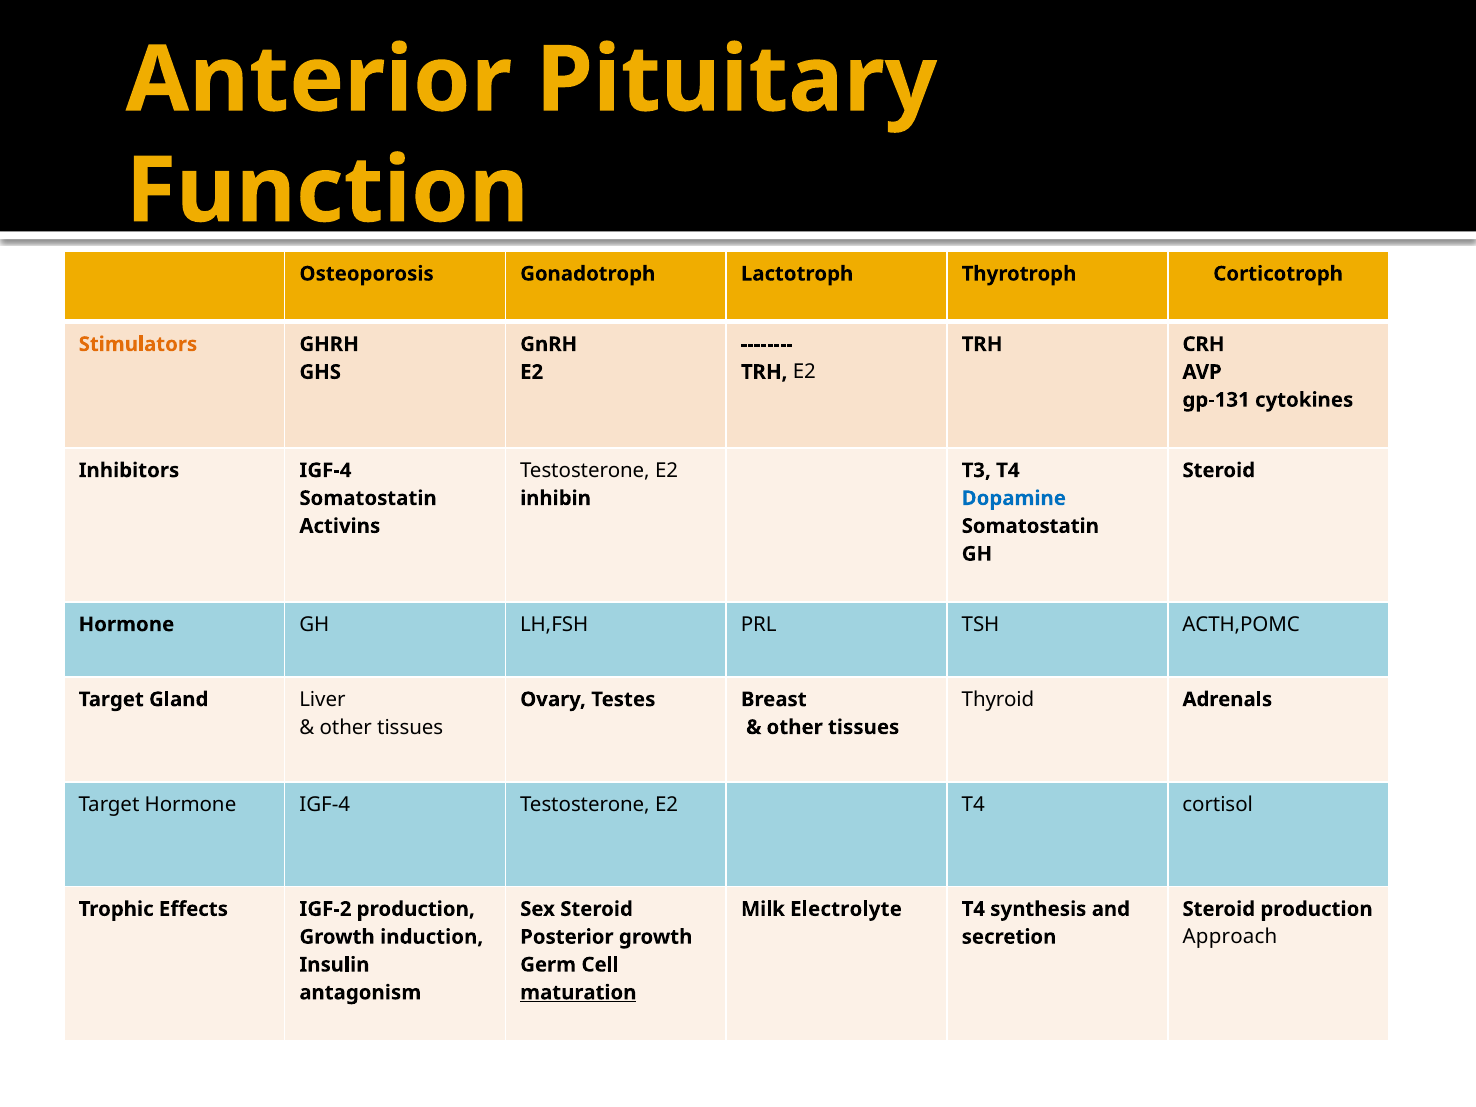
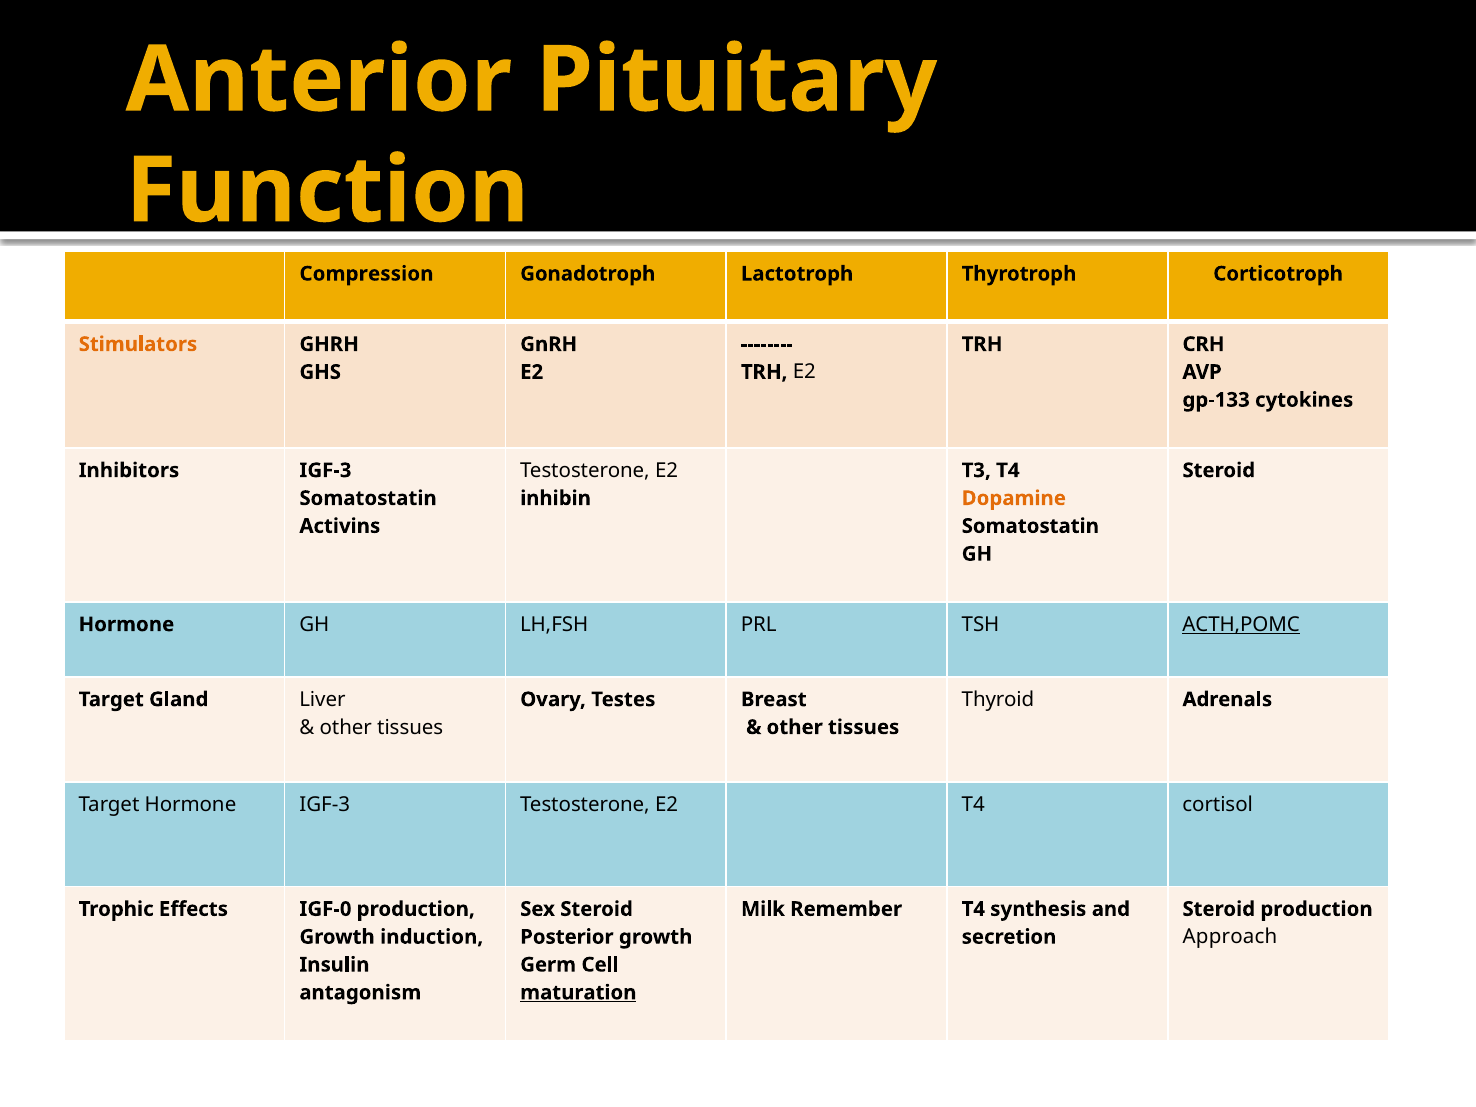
Osteoporosis: Osteoporosis -> Compression (366, 274)
gp-131: gp-131 -> gp-133 (1216, 400)
Inhibitors IGF-4: IGF-4 -> IGF-3 (325, 470)
Dopamine colour: blue -> orange (1014, 498)
ACTH,POMC underline: none -> present (1241, 624)
Hormone IGF-4: IGF-4 -> IGF-3 (325, 804)
IGF-2: IGF-2 -> IGF-0 (325, 909)
Electrolyte: Electrolyte -> Remember (846, 909)
